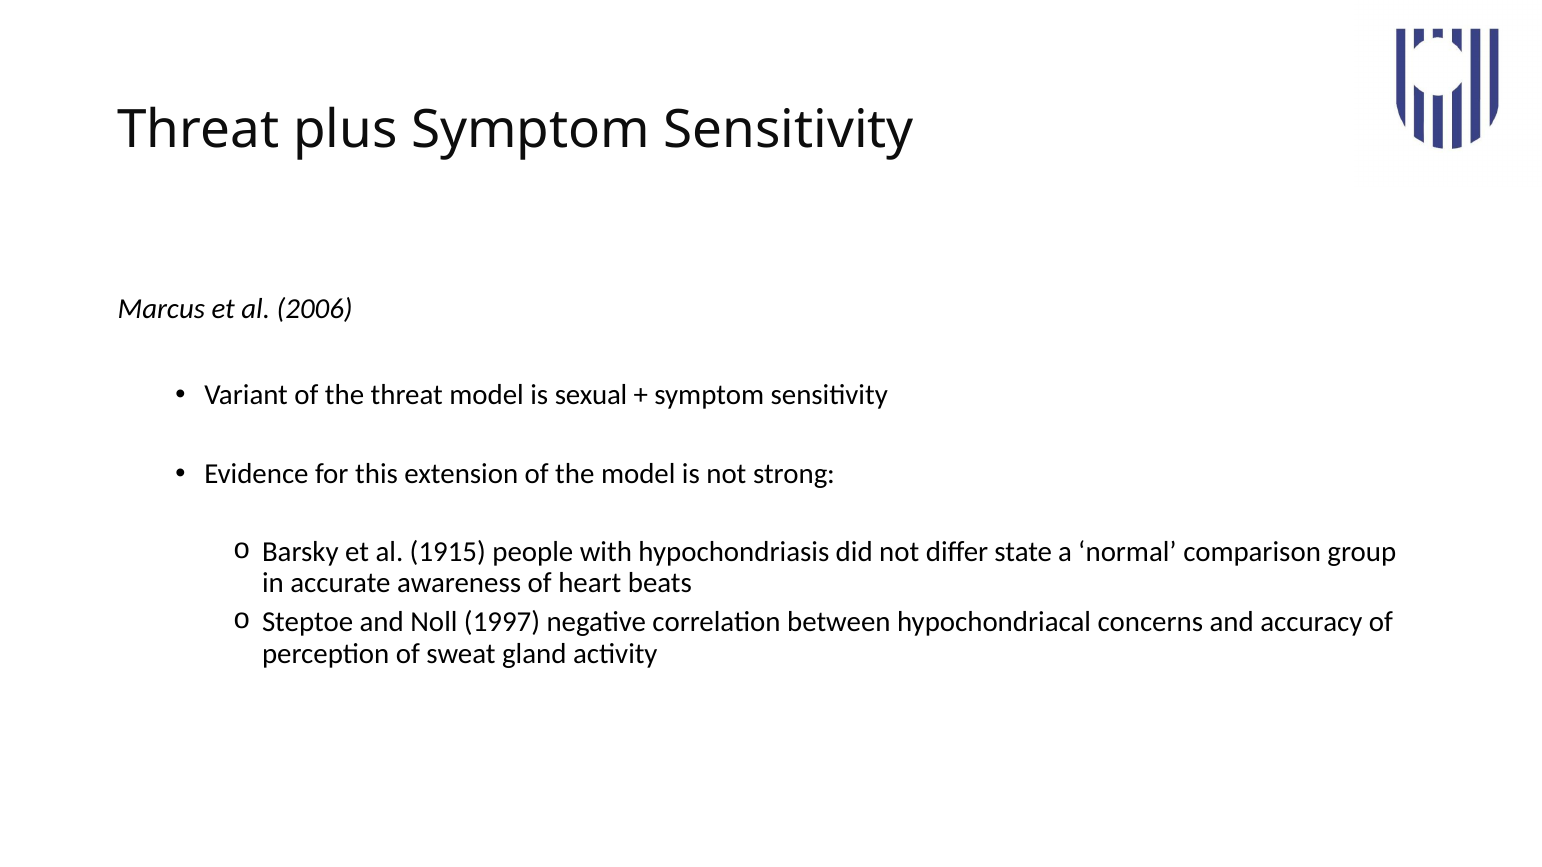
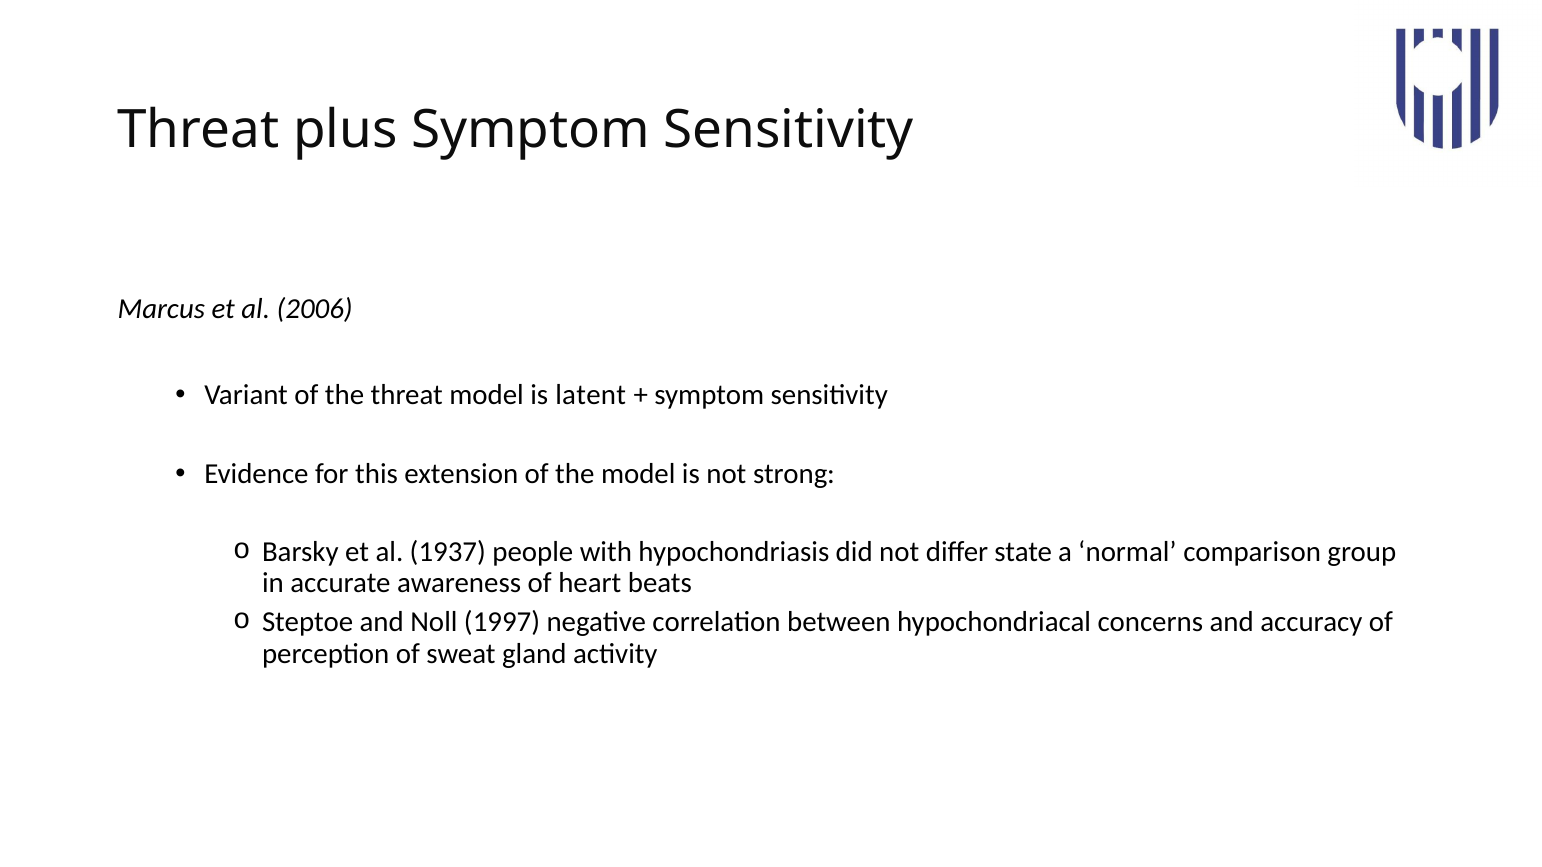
sexual: sexual -> latent (591, 395)
1915: 1915 -> 1937 (448, 552)
